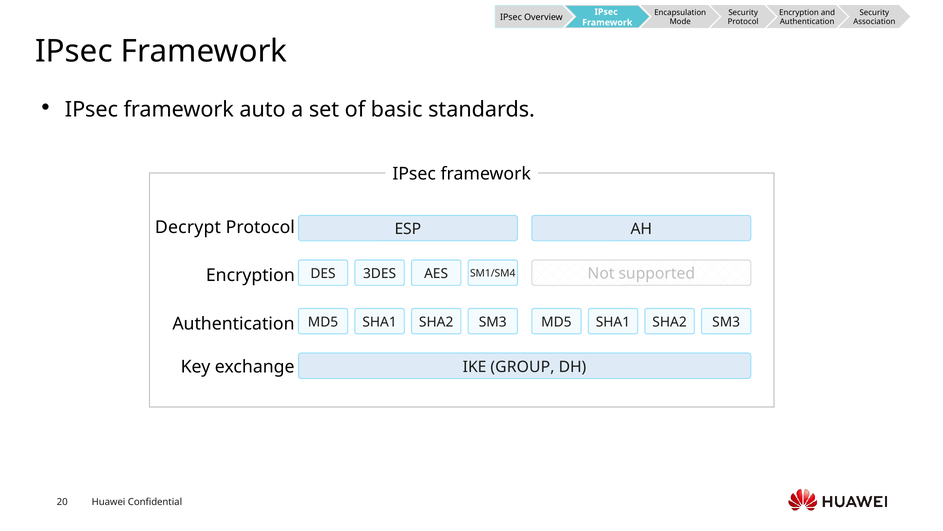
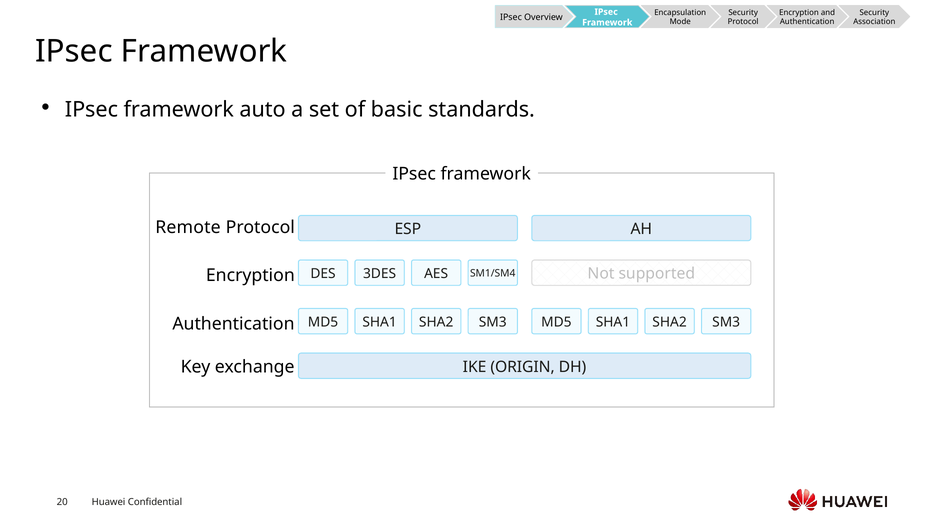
Decrypt: Decrypt -> Remote (188, 227)
GROUP: GROUP -> ORIGIN (523, 366)
